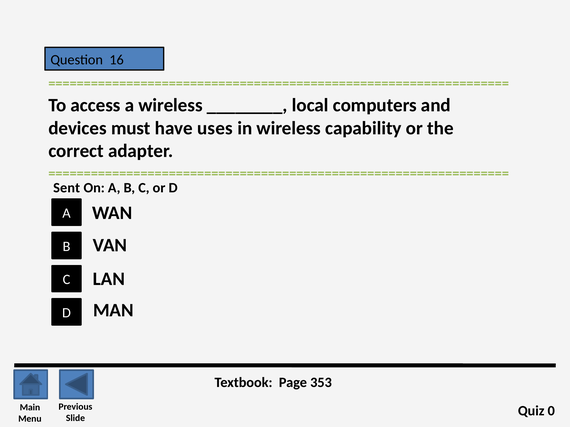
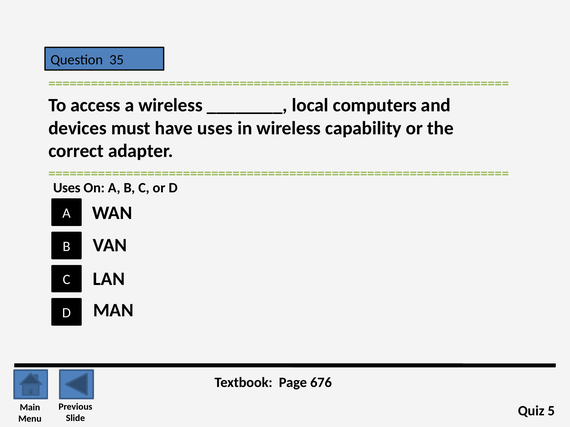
16: 16 -> 35 (117, 60)
Sent: Sent -> Uses (67, 188)
353: 353 -> 676 (321, 383)
0: 0 -> 5 (551, 411)
